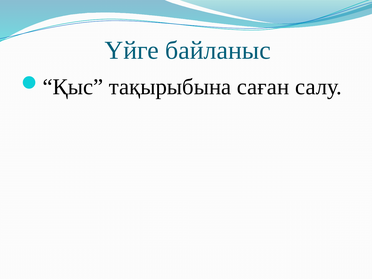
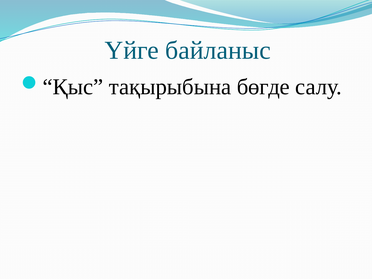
саған: саған -> бөгде (263, 87)
